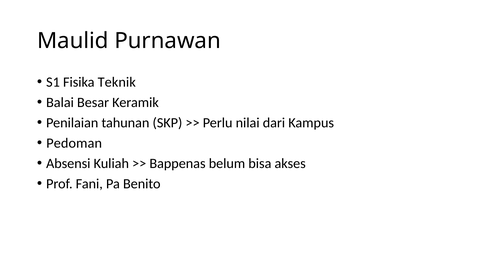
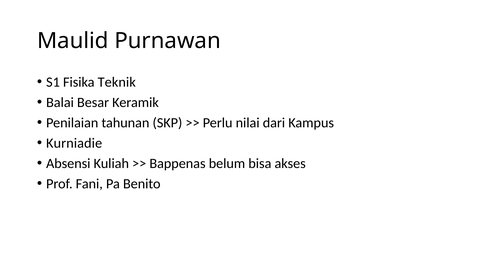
Pedoman: Pedoman -> Kurniadie (74, 143)
